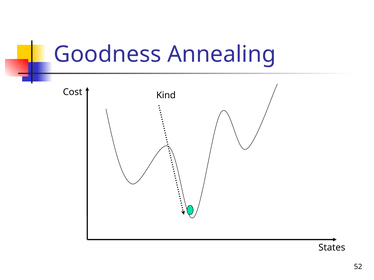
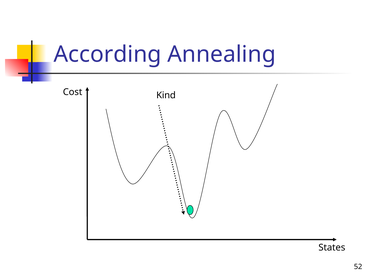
Goodness: Goodness -> According (108, 55)
